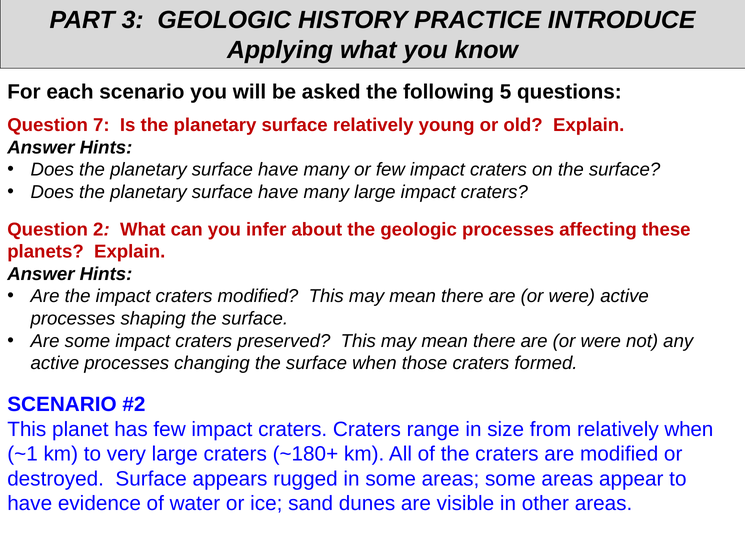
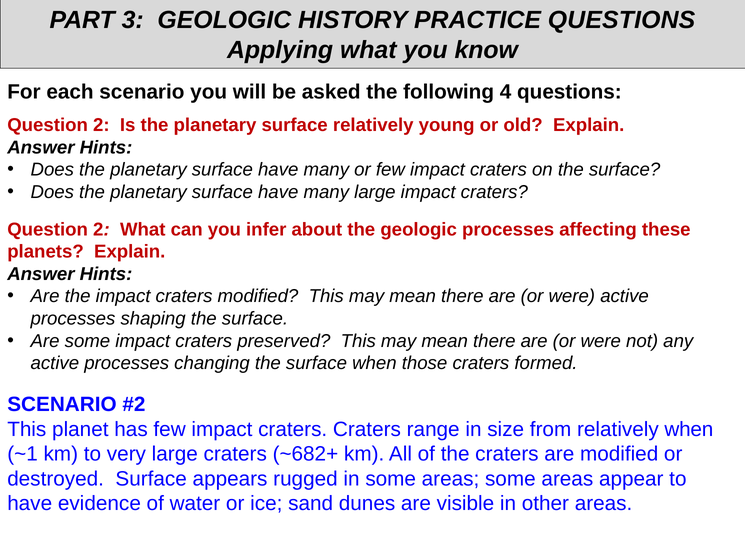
PRACTICE INTRODUCE: INTRODUCE -> QUESTIONS (622, 20)
5: 5 -> 4 (506, 92)
7: 7 -> 2 (101, 125)
~180+: ~180+ -> ~682+ (305, 455)
